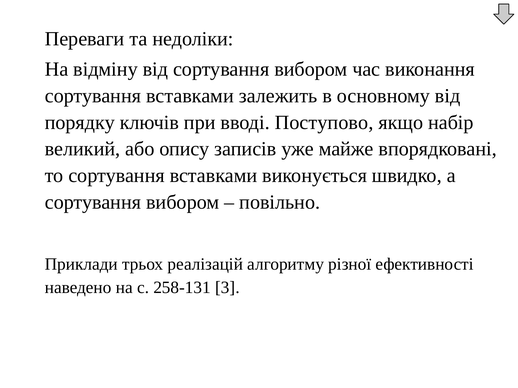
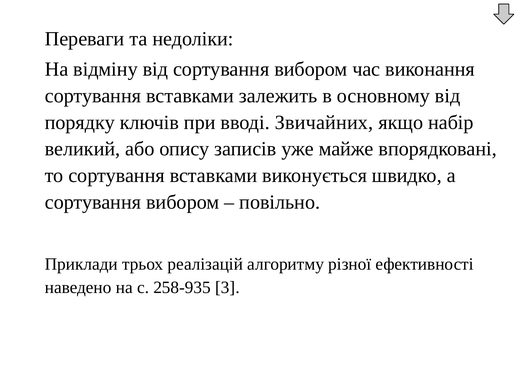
Поступово: Поступово -> Звичайних (324, 123)
258-131: 258-131 -> 258-935 (182, 288)
